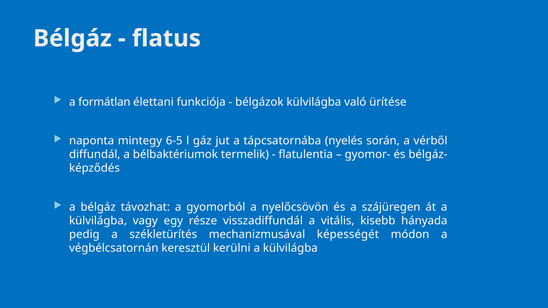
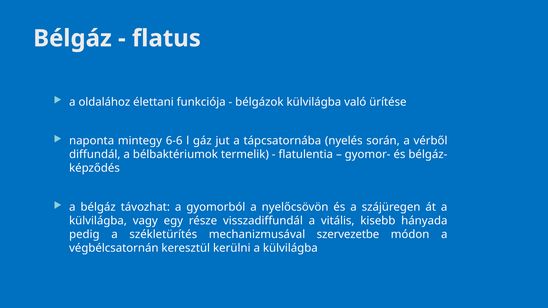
formátlan: formátlan -> oldalához (104, 102)
6-5: 6-5 -> 6-6 (174, 141)
képességét: képességét -> szervezetbe (348, 235)
